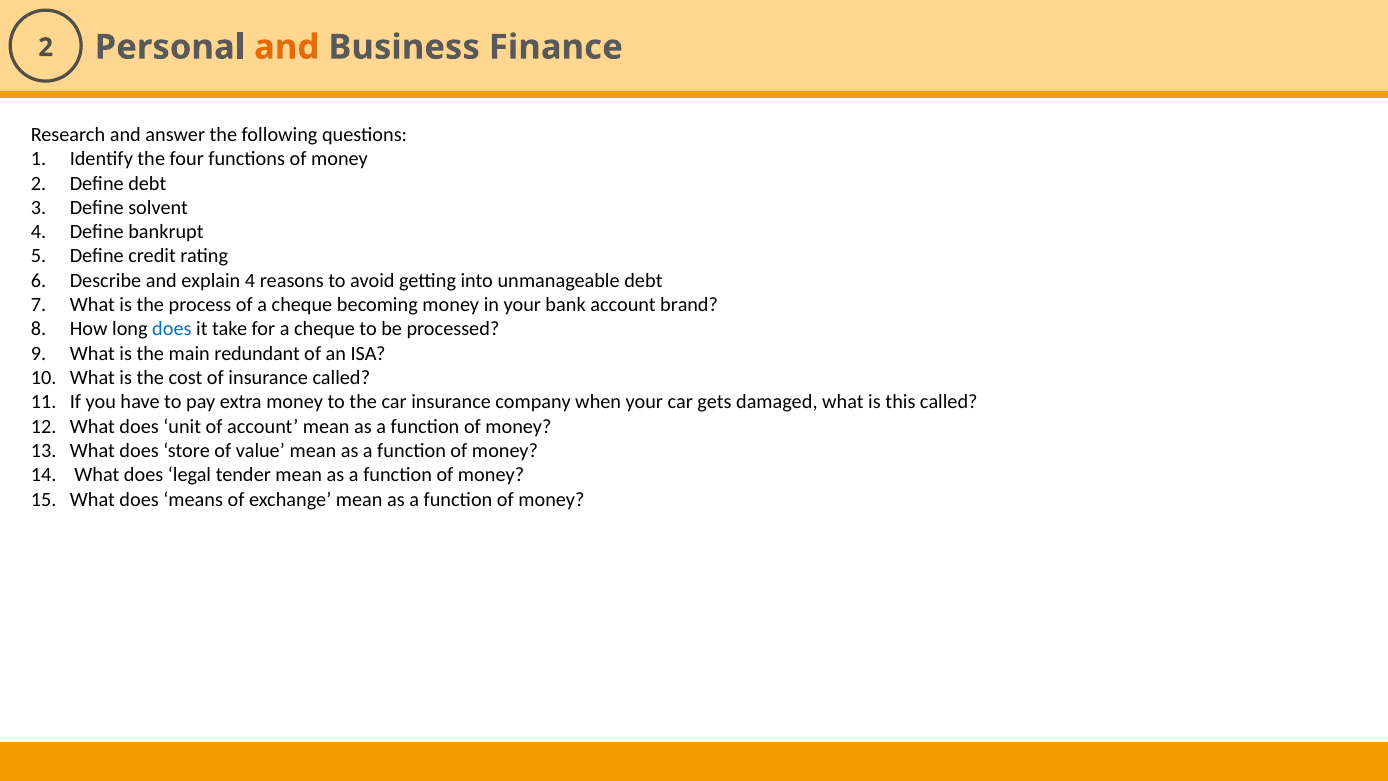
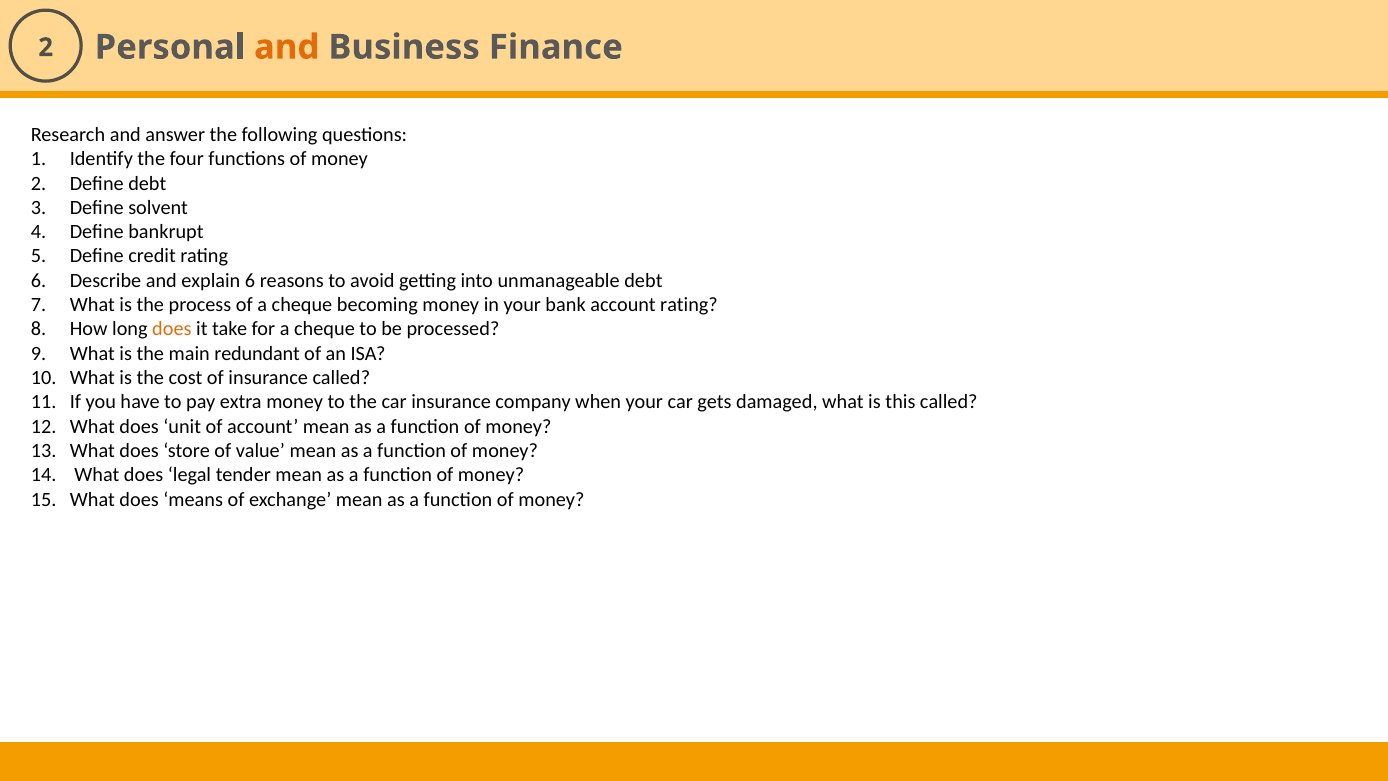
explain 4: 4 -> 6 (250, 280)
account brand: brand -> rating (689, 305)
does colour: blue -> orange (172, 329)
